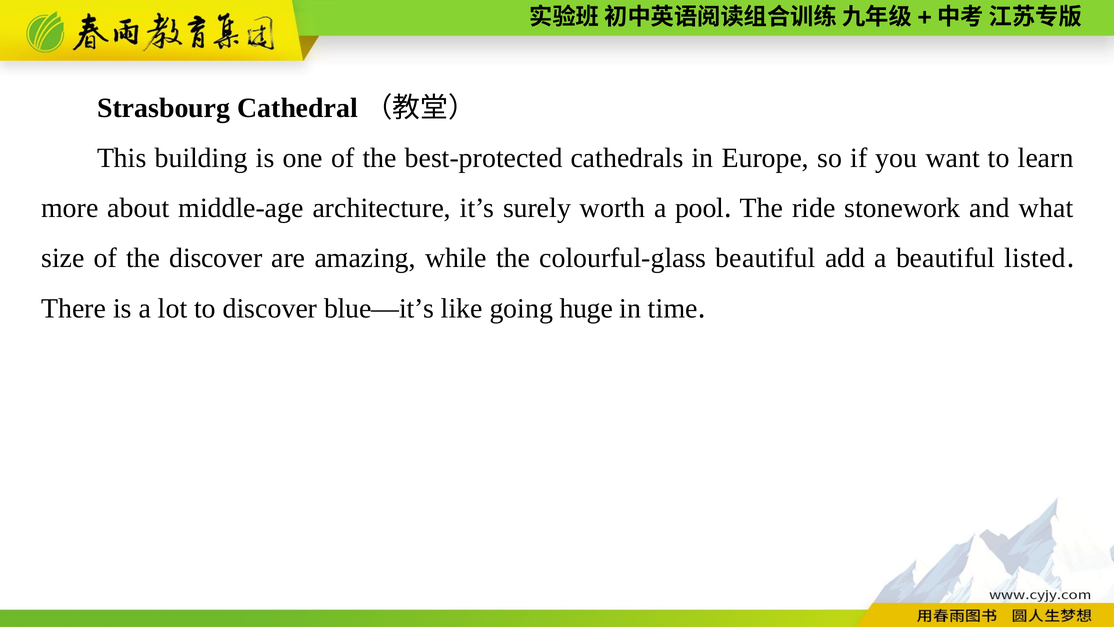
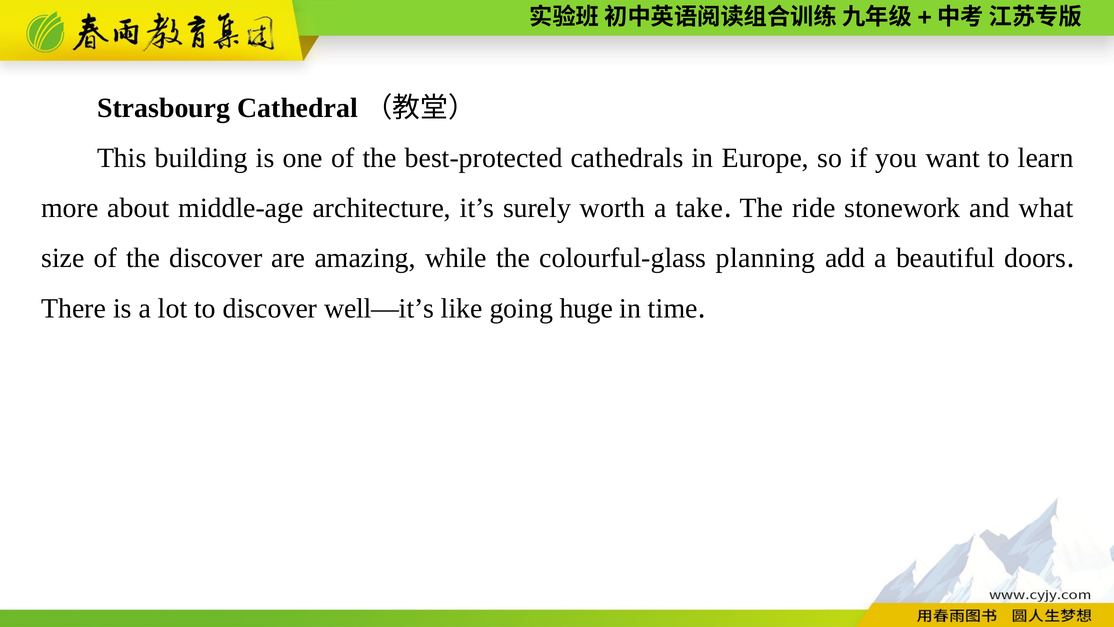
pool: pool -> take (699, 208)
colourful-glass beautiful: beautiful -> planning (765, 258)
listed: listed -> doors (1035, 258)
blue—it’s: blue—it’s -> well—it’s (379, 308)
